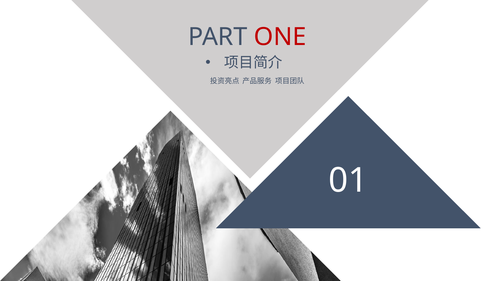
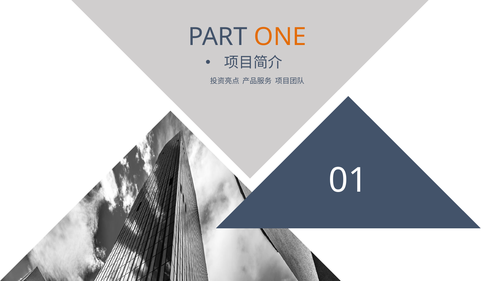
ONE colour: red -> orange (280, 37)
